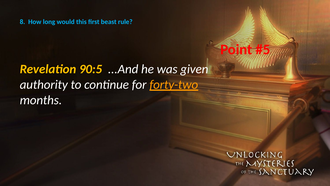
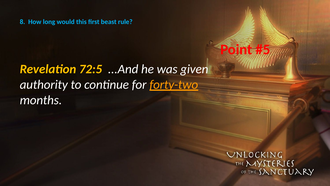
90:5: 90:5 -> 72:5 (91, 69)
